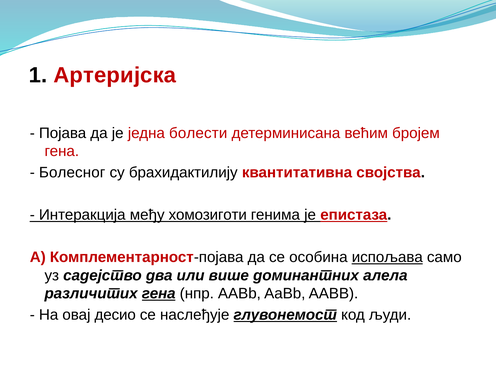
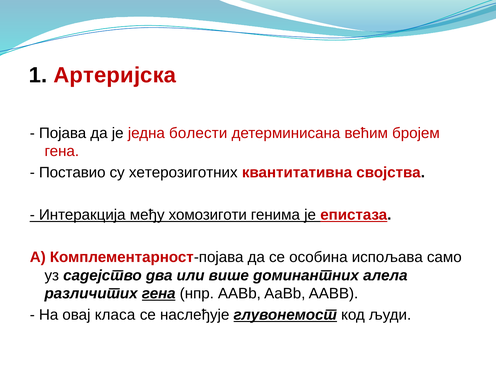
Болесног: Болесног -> Поставио (72, 172)
брахидактилију: брахидактилију -> хетерозиготних (183, 172)
испољава underline: present -> none (387, 257)
десио: десио -> класа (115, 315)
